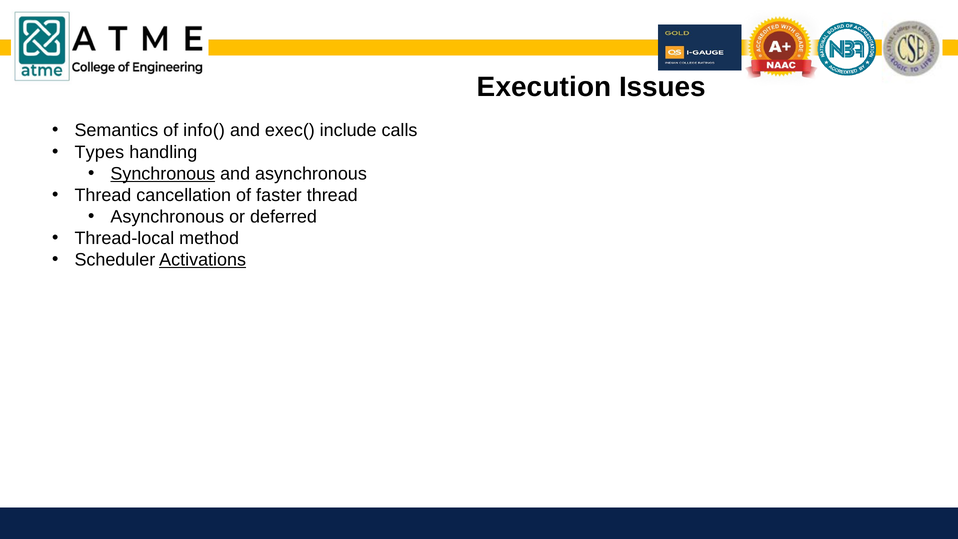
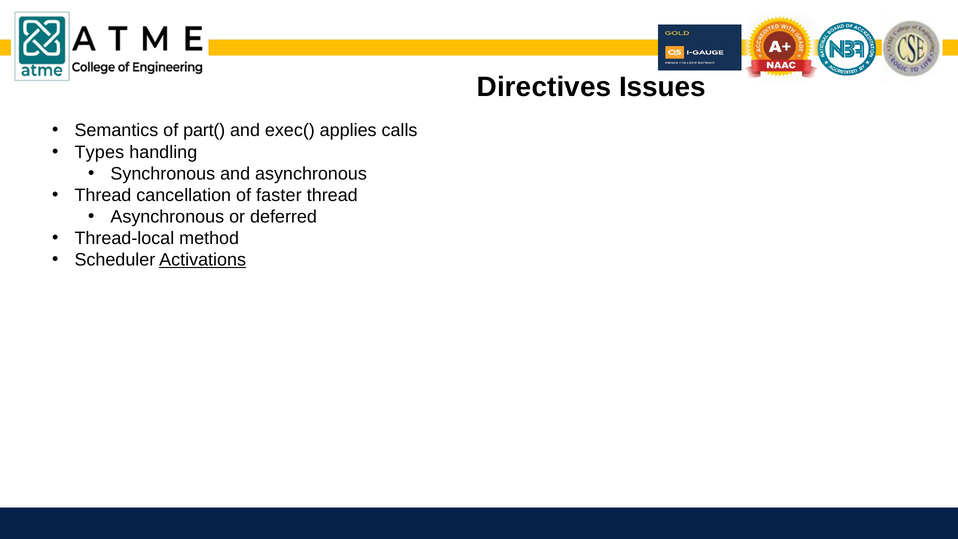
Execution: Execution -> Directives (544, 87)
info(: info( -> part( (204, 131)
include: include -> applies (348, 131)
Synchronous underline: present -> none (163, 174)
